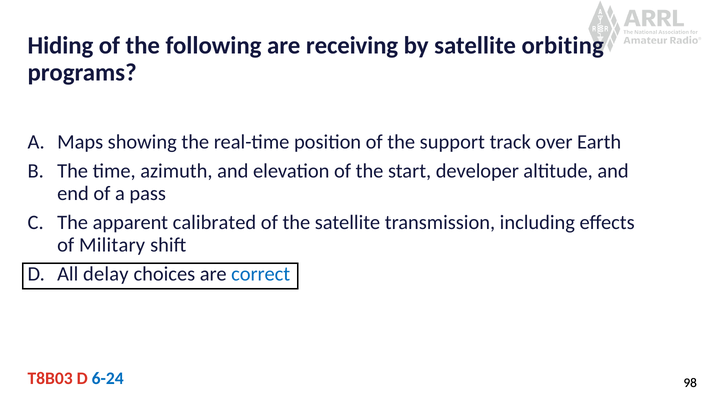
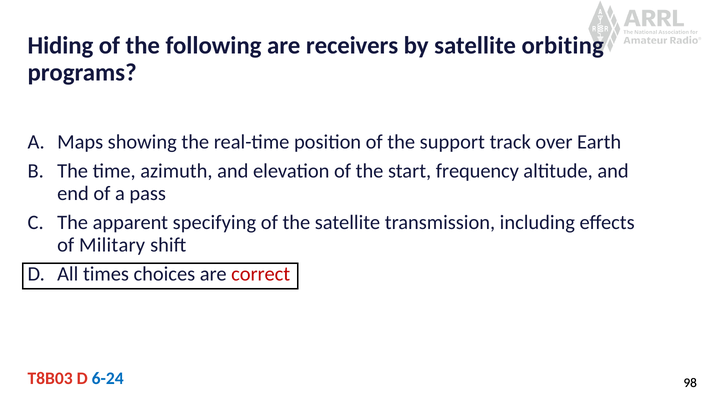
receiving: receiving -> receivers (352, 46)
developer: developer -> frequency (477, 171)
calibrated: calibrated -> specifying (214, 223)
delay: delay -> times (106, 274)
correct colour: blue -> red (261, 274)
